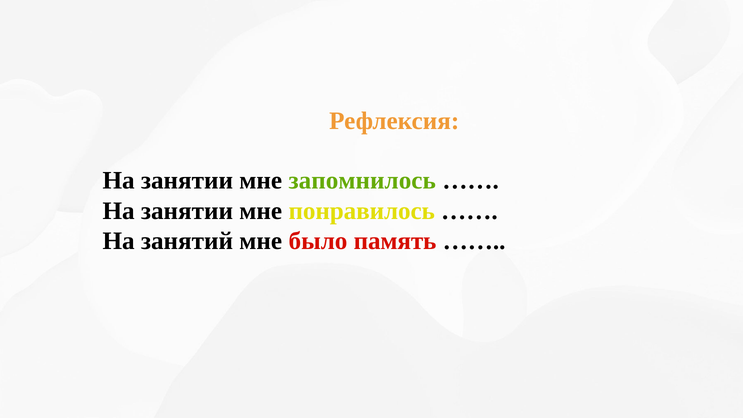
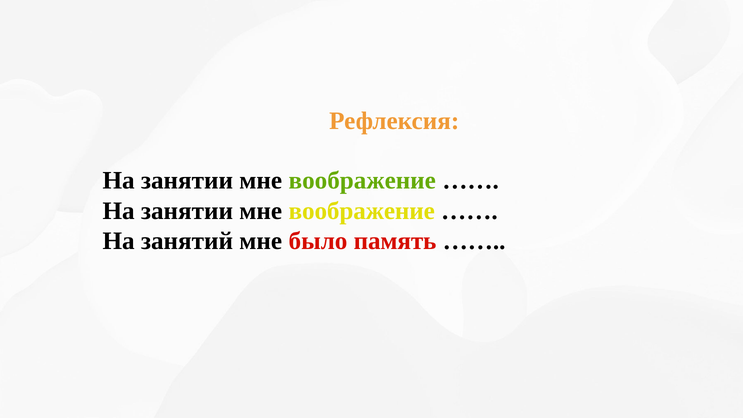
запомнилось: запомнилось -> воображение (362, 181)
понравилось: понравилось -> воображение (362, 211)
